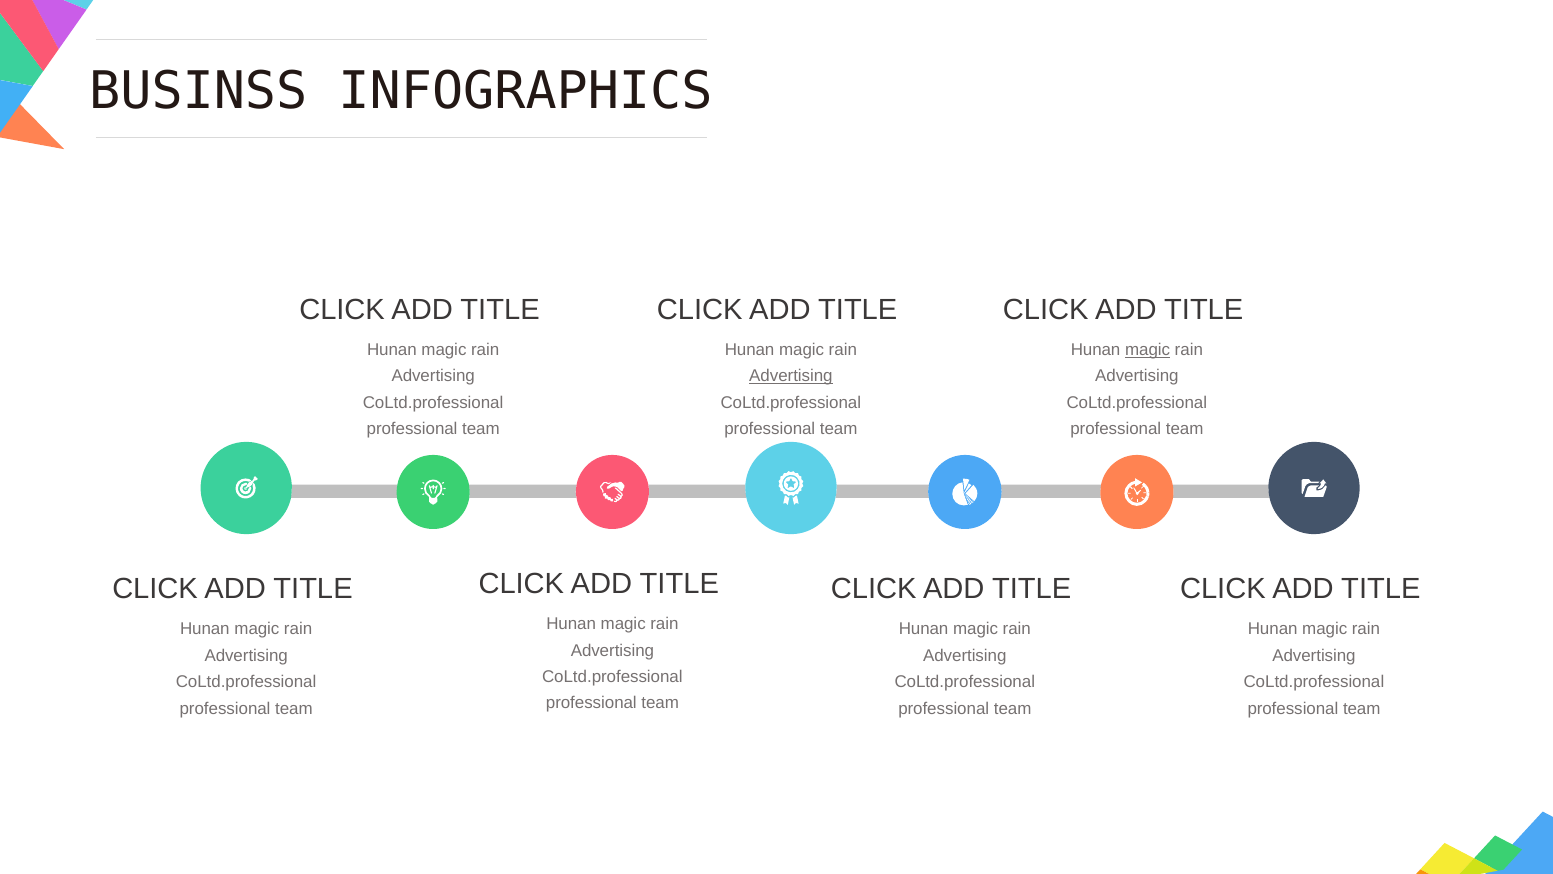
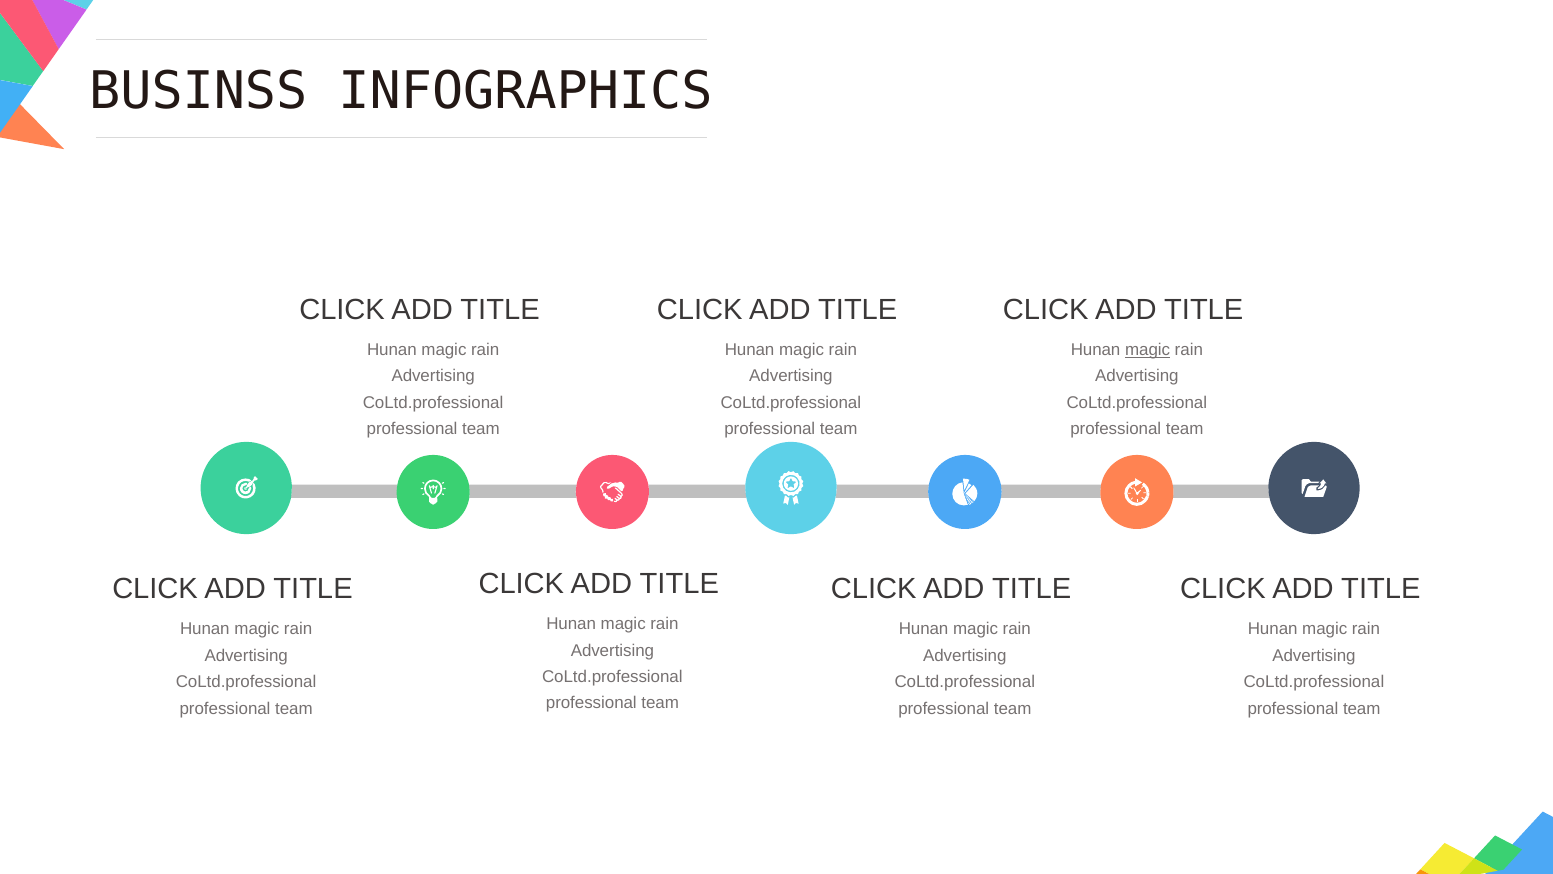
Advertising underline: present -> none (791, 376)
